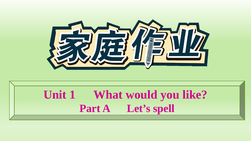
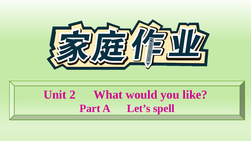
1: 1 -> 2 (72, 95)
